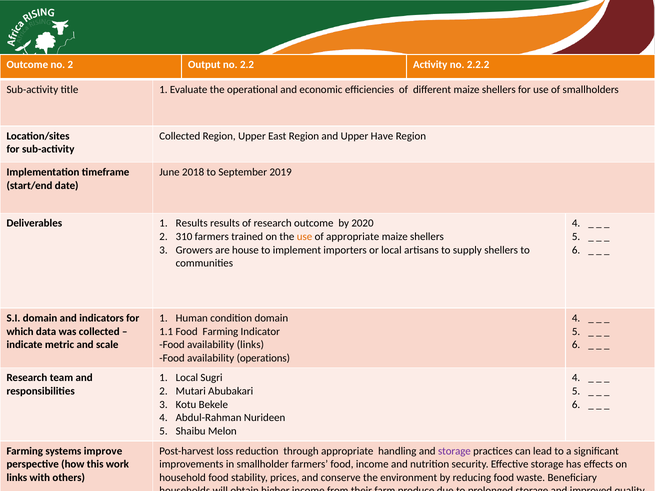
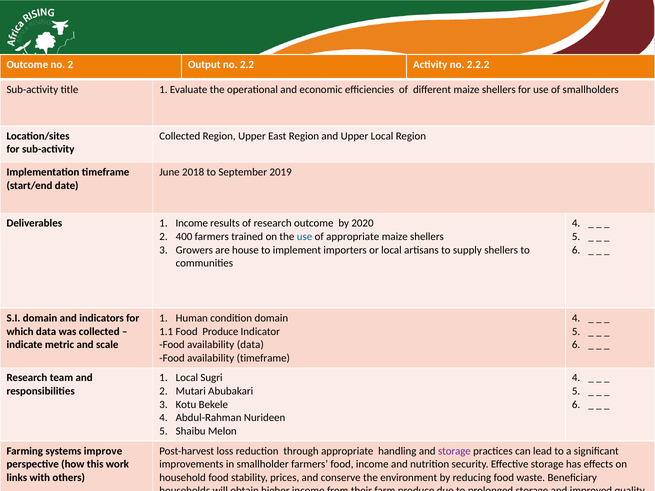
Upper Have: Have -> Local (382, 136)
1 Results: Results -> Income (192, 223)
310: 310 -> 400 (184, 237)
use colour: orange -> blue (304, 237)
Food Farming: Farming -> Produce (220, 332)
availability links: links -> data (250, 345)
availability operations: operations -> timeframe (263, 358)
